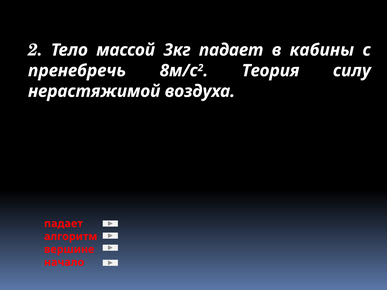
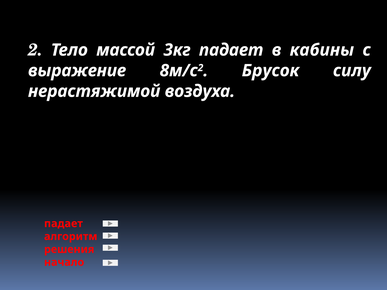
пренебречь: пренебречь -> выражение (77, 71)
Теория: Теория -> Брусок (271, 71)
вершине: вершине -> решения (69, 250)
